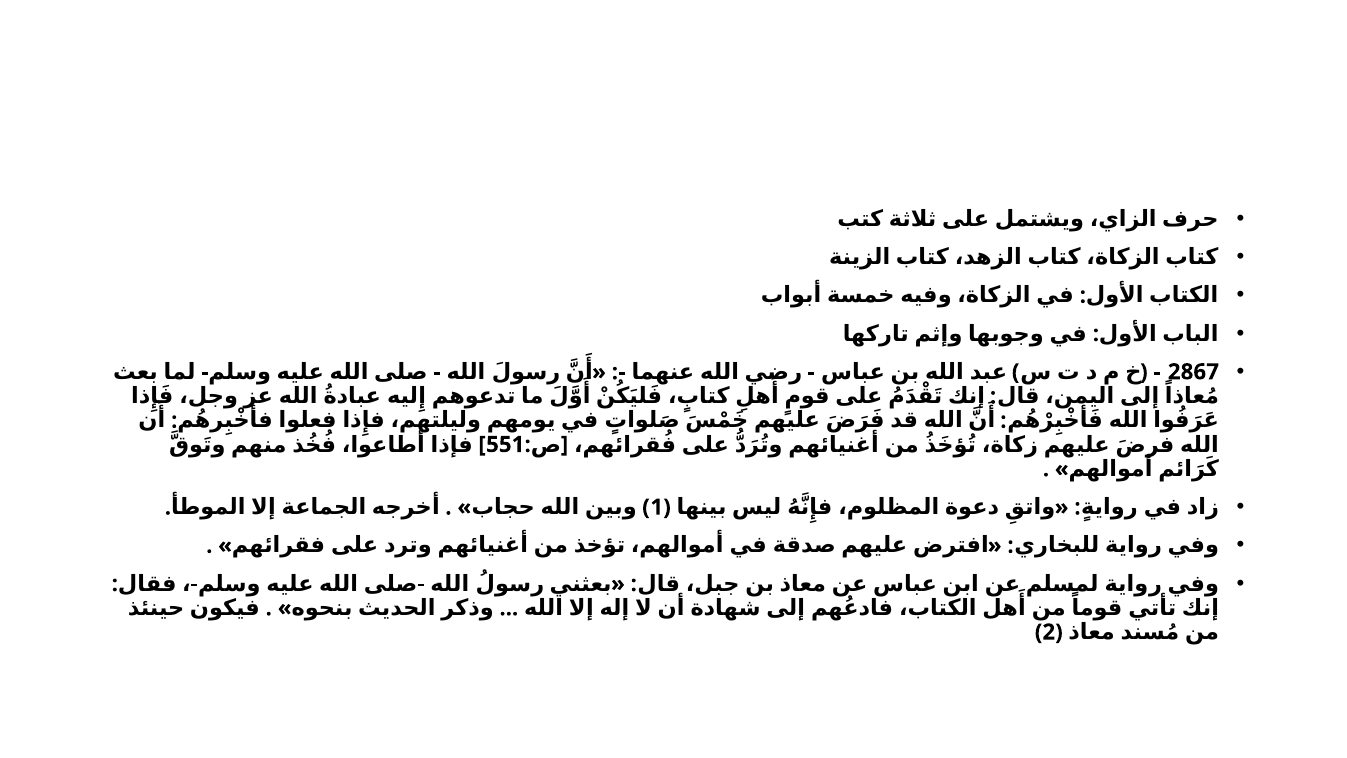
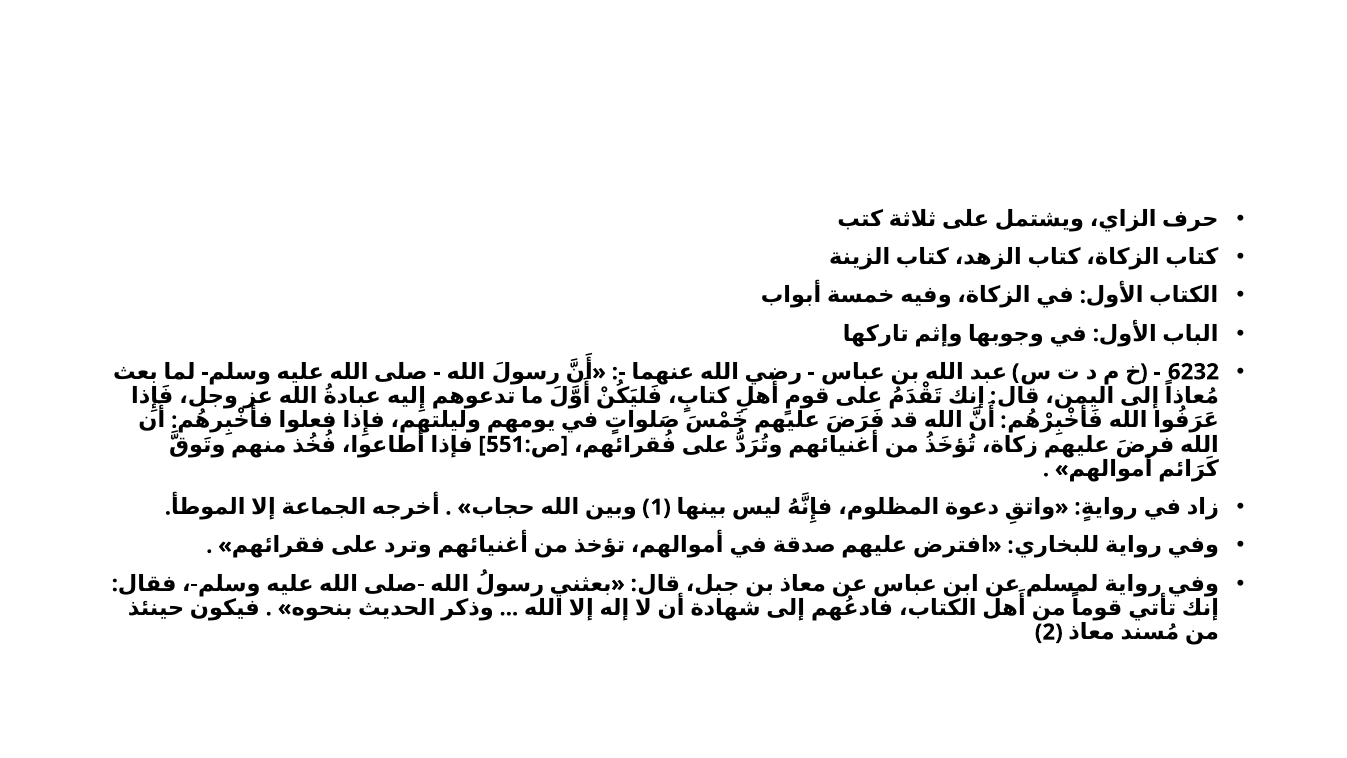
2867: 2867 -> 6232 (1193, 372)
